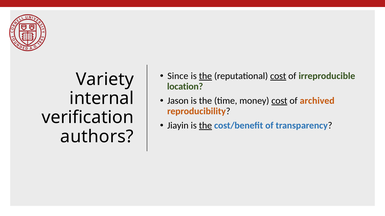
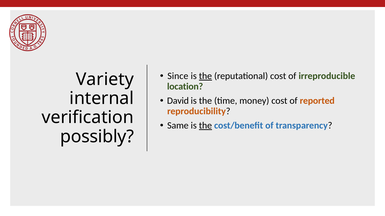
cost underline: present -> none (278, 76)
Jason: Jason -> David (178, 101)
cost underline: present -> none (279, 101)
archived: archived -> reported (317, 101)
Jiayin: Jiayin -> Same (178, 126)
authors: authors -> possibly (97, 137)
